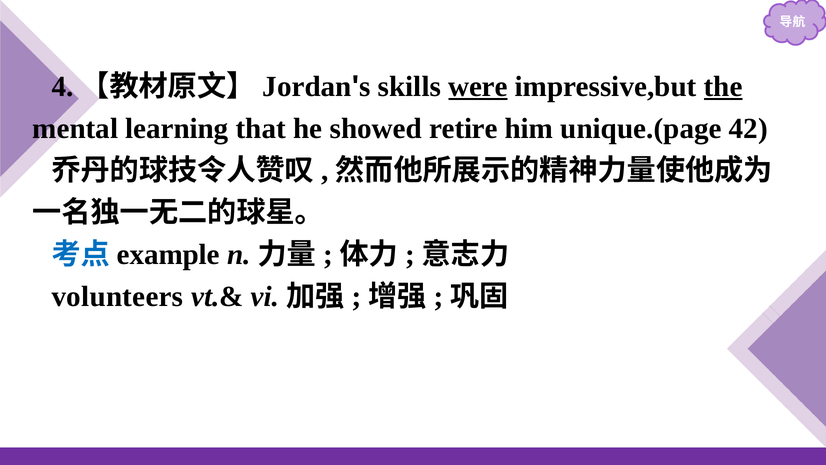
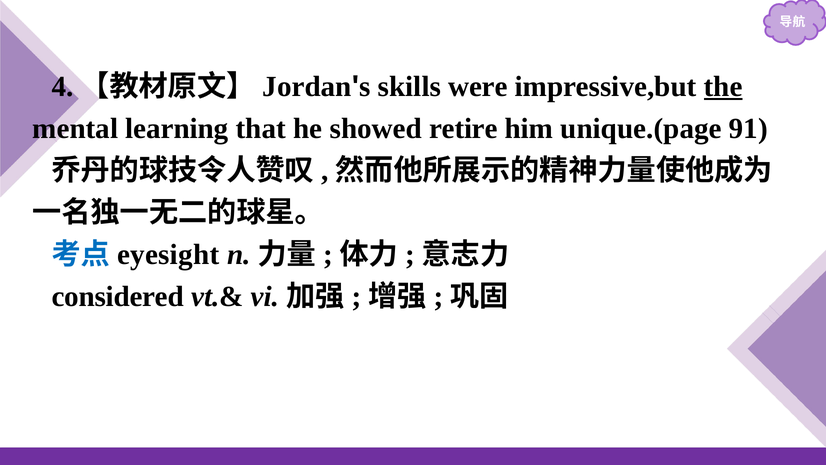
were underline: present -> none (478, 86)
42: 42 -> 91 (748, 128)
example: example -> eyesight (168, 254)
volunteers: volunteers -> considered (118, 296)
